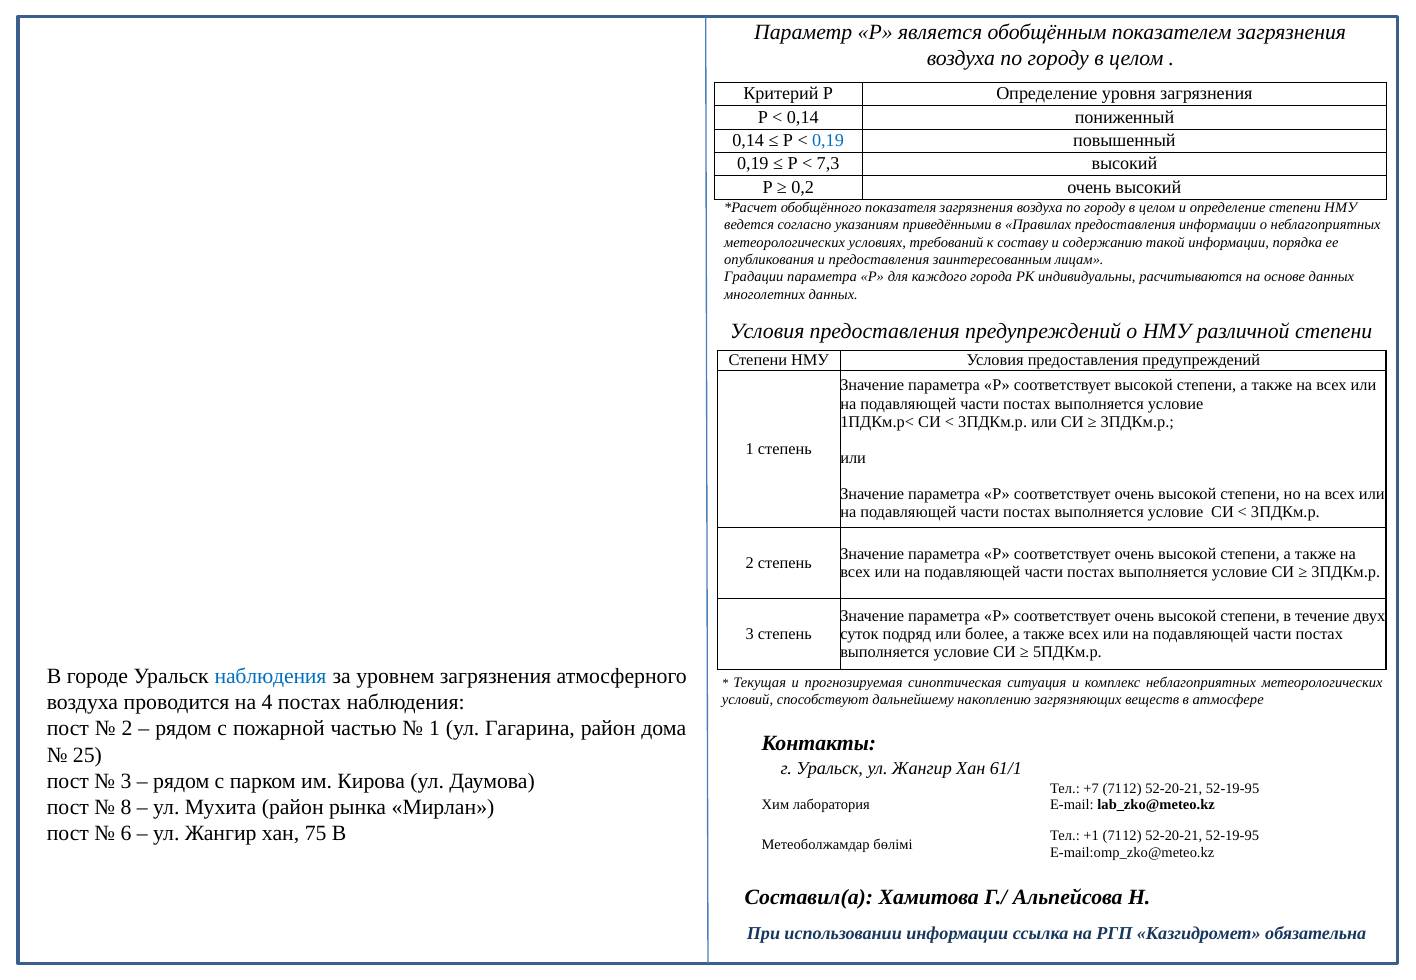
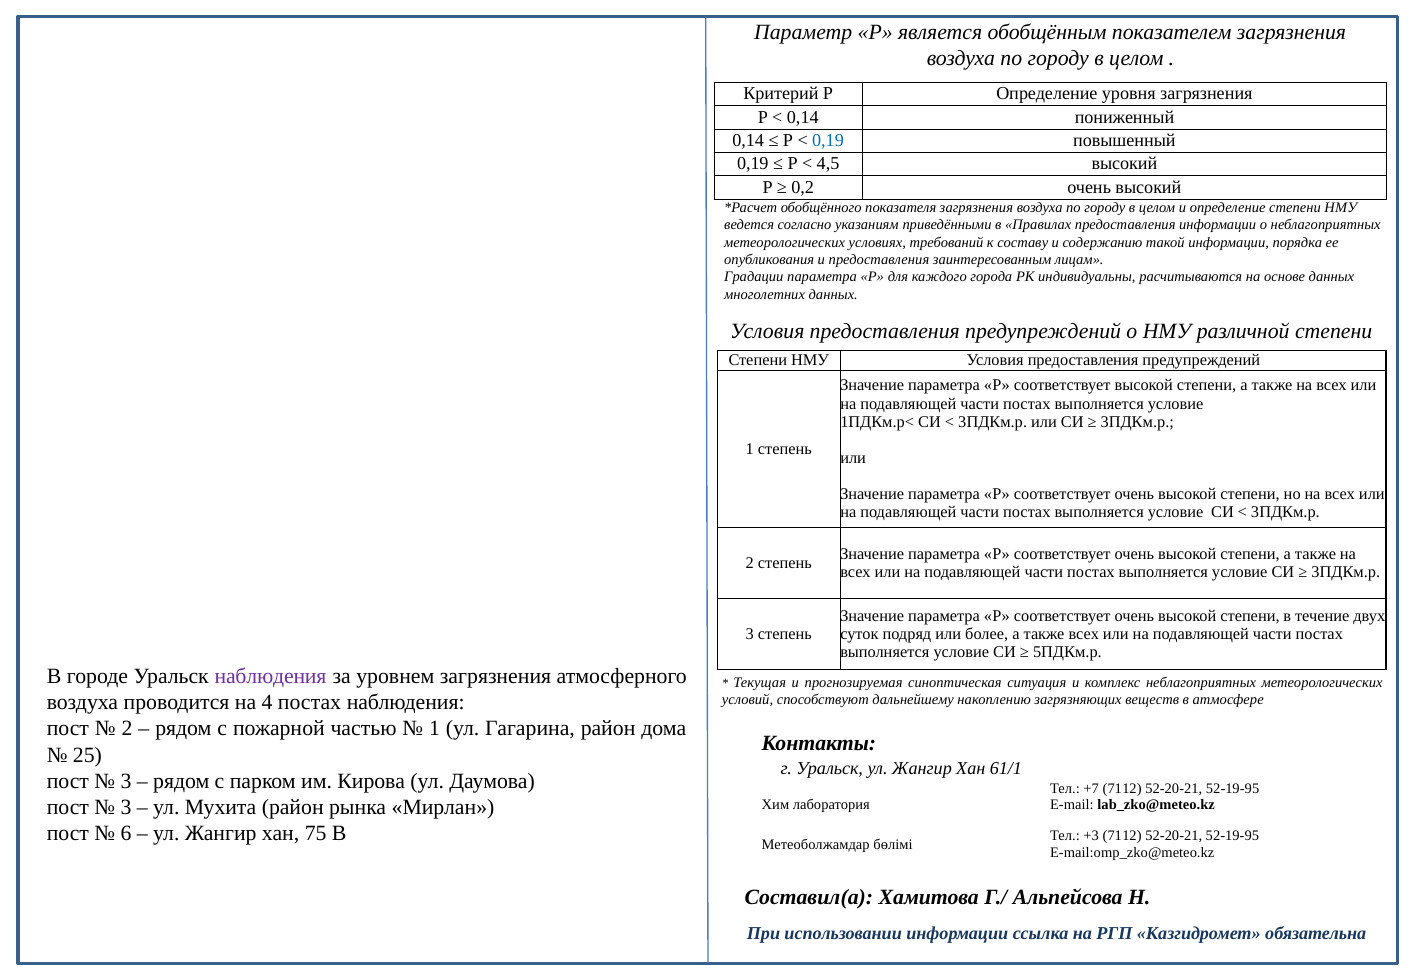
7,3: 7,3 -> 4,5 (828, 164)
наблюдения colour: blue -> purple (270, 677)
8: 8 -> 3 (126, 807)
+1: +1 -> +3 (1091, 836)
